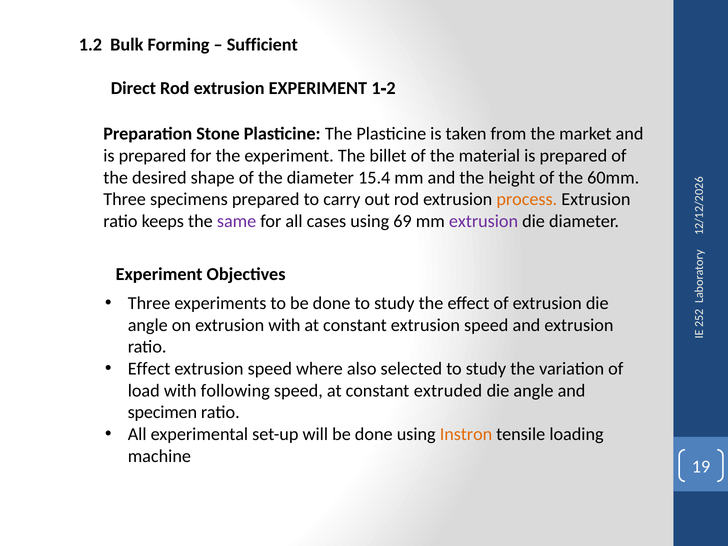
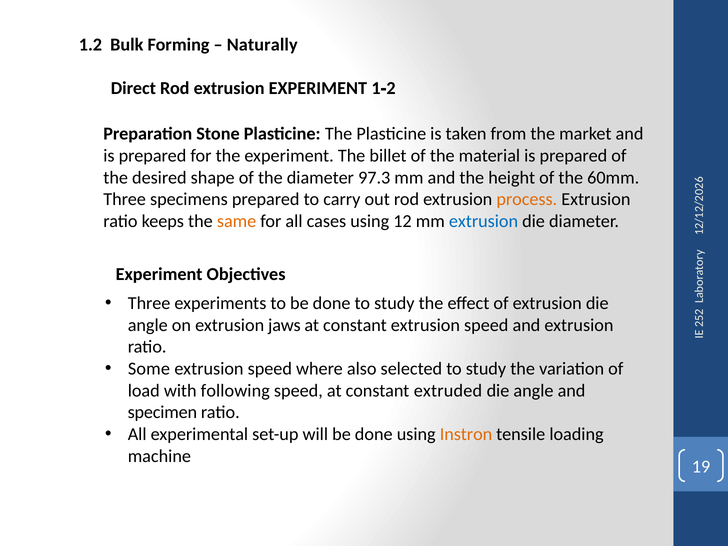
Sufficient: Sufficient -> Naturally (262, 45)
15.4: 15.4 -> 97.3 (374, 178)
same colour: purple -> orange (237, 221)
69: 69 -> 12 (402, 221)
extrusion colour: purple -> blue (484, 221)
extrusion with: with -> jaws (284, 325)
Effect: Effect -> Some (149, 369)
